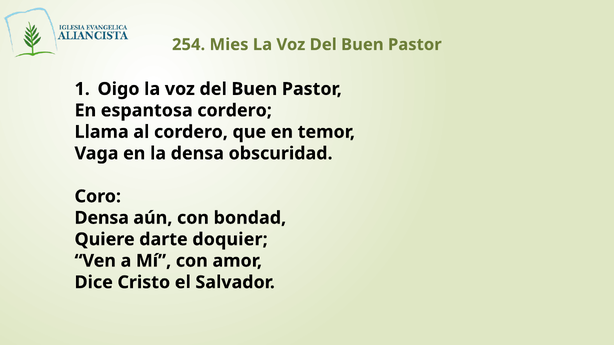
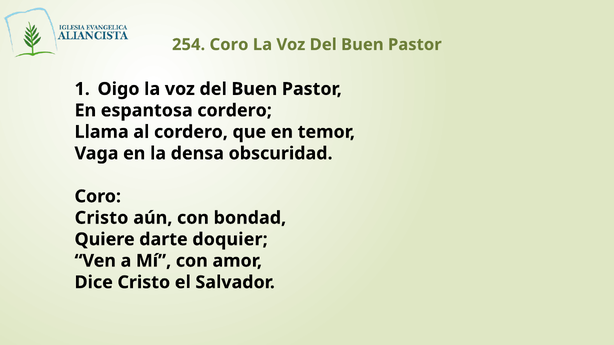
254 Mies: Mies -> Coro (229, 45)
Densa: Densa -> Cristo (102, 218)
